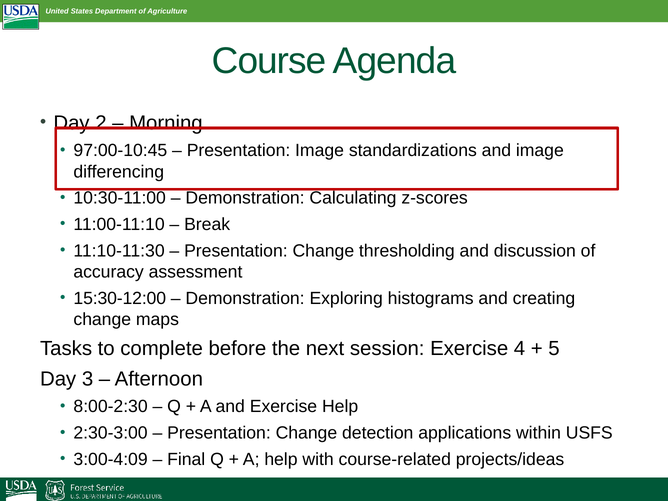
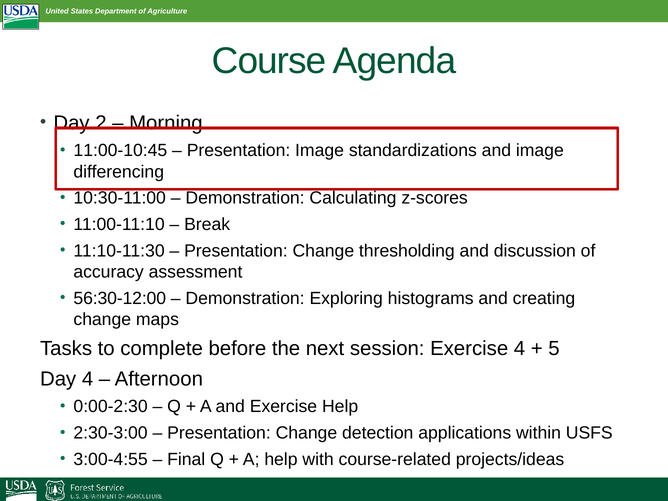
97:00-10:45: 97:00-10:45 -> 11:00-10:45 (120, 151)
15:30-12:00: 15:30-12:00 -> 56:30-12:00 (120, 298)
Day 3: 3 -> 4 (88, 379)
8:00-2:30: 8:00-2:30 -> 0:00-2:30 (111, 407)
3:00-4:09: 3:00-4:09 -> 3:00-4:55 (111, 459)
